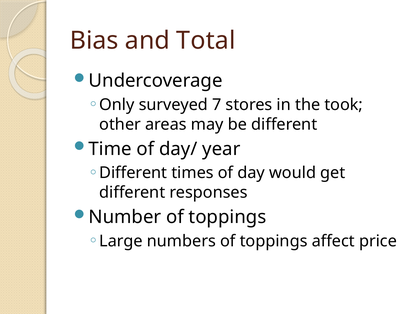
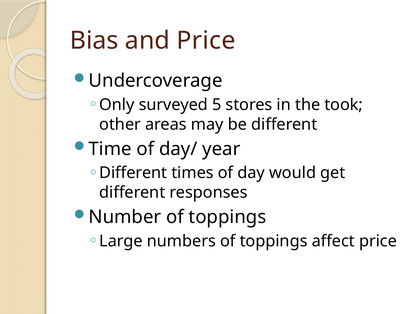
and Total: Total -> Price (206, 41)
7: 7 -> 5 (217, 105)
